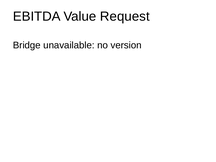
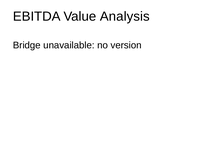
Request: Request -> Analysis (125, 16)
